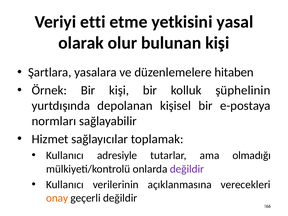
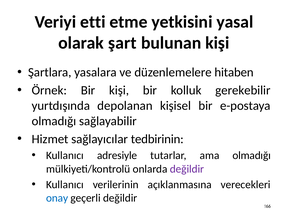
olur: olur -> şart (122, 43)
şüphelinin: şüphelinin -> gerekebilir (243, 90)
normları: normları -> olmadığı (54, 121)
toplamak: toplamak -> tedbirinin (157, 139)
onay colour: orange -> blue (57, 198)
